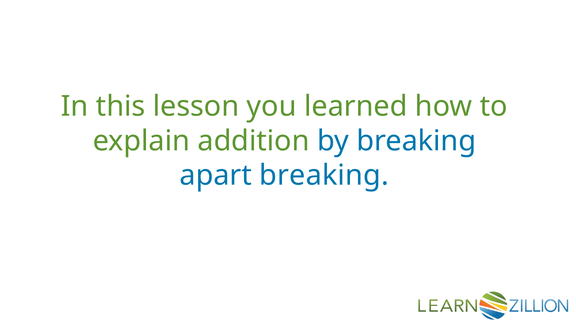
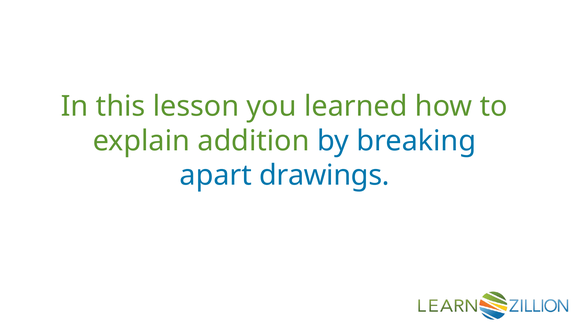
apart breaking: breaking -> drawings (324, 175)
